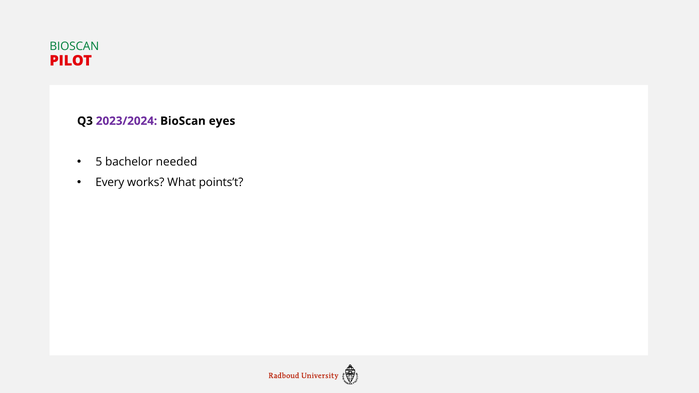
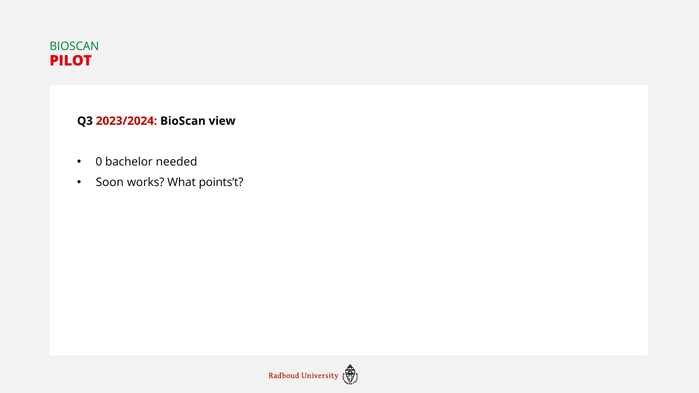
2023/2024 colour: purple -> red (127, 121)
eyes: eyes -> view (222, 121)
5: 5 -> 0 (99, 162)
Every: Every -> Soon (110, 183)
